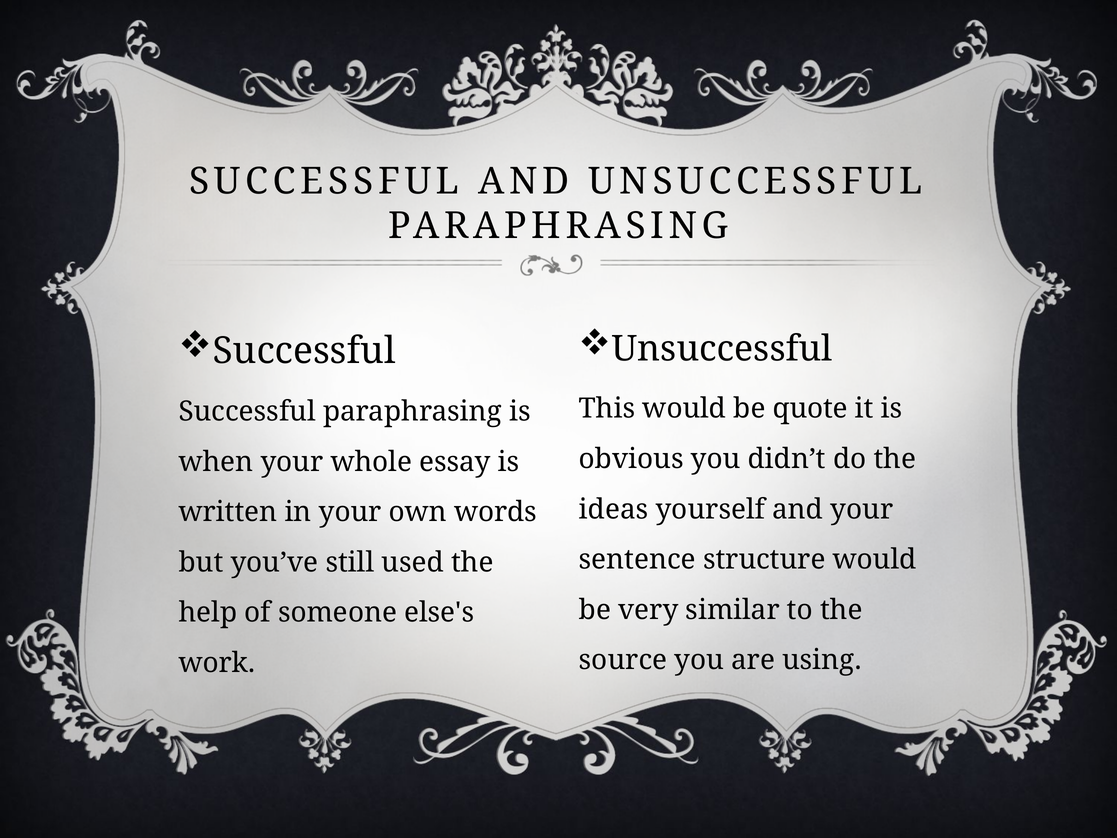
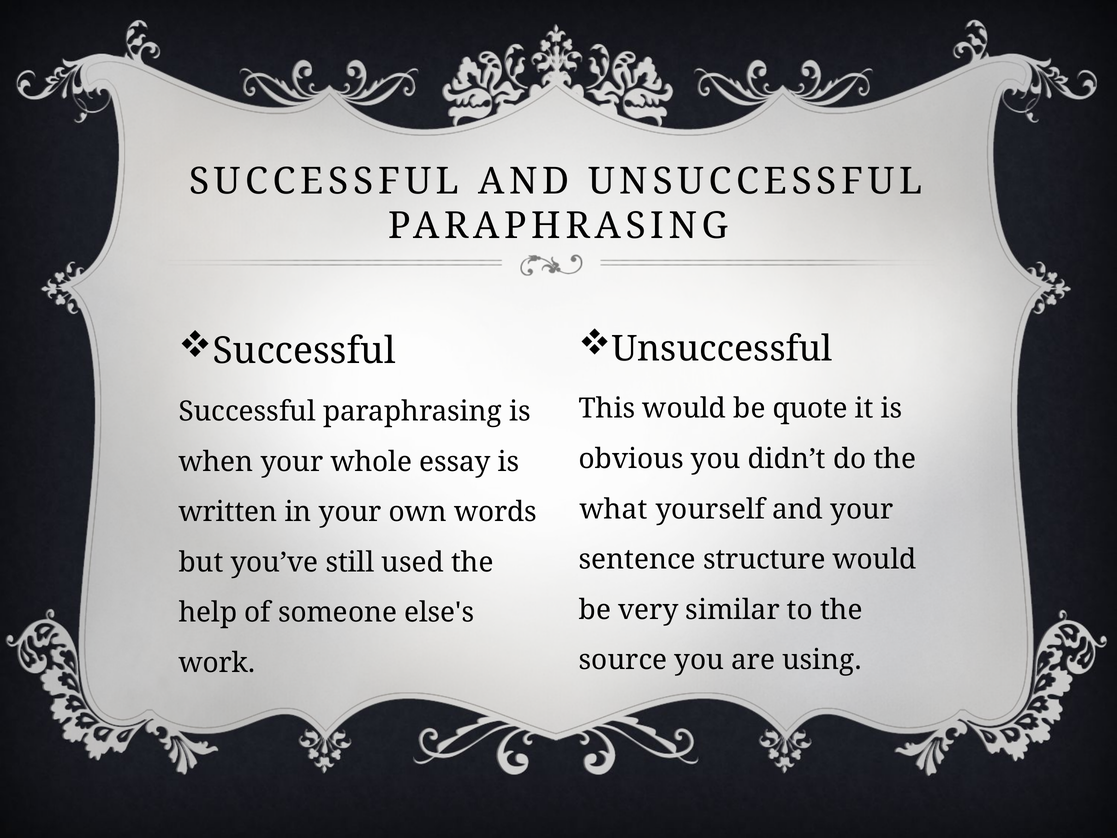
ideas: ideas -> what (614, 509)
